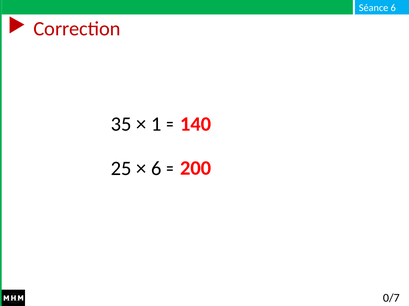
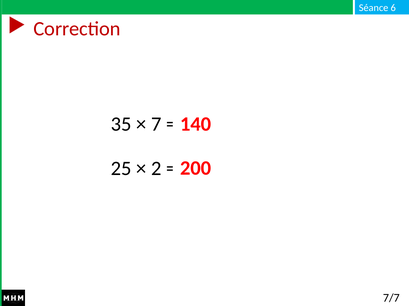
1: 1 -> 7 (156, 125)
6: 6 -> 2 (156, 169)
0/7: 0/7 -> 7/7 (391, 299)
